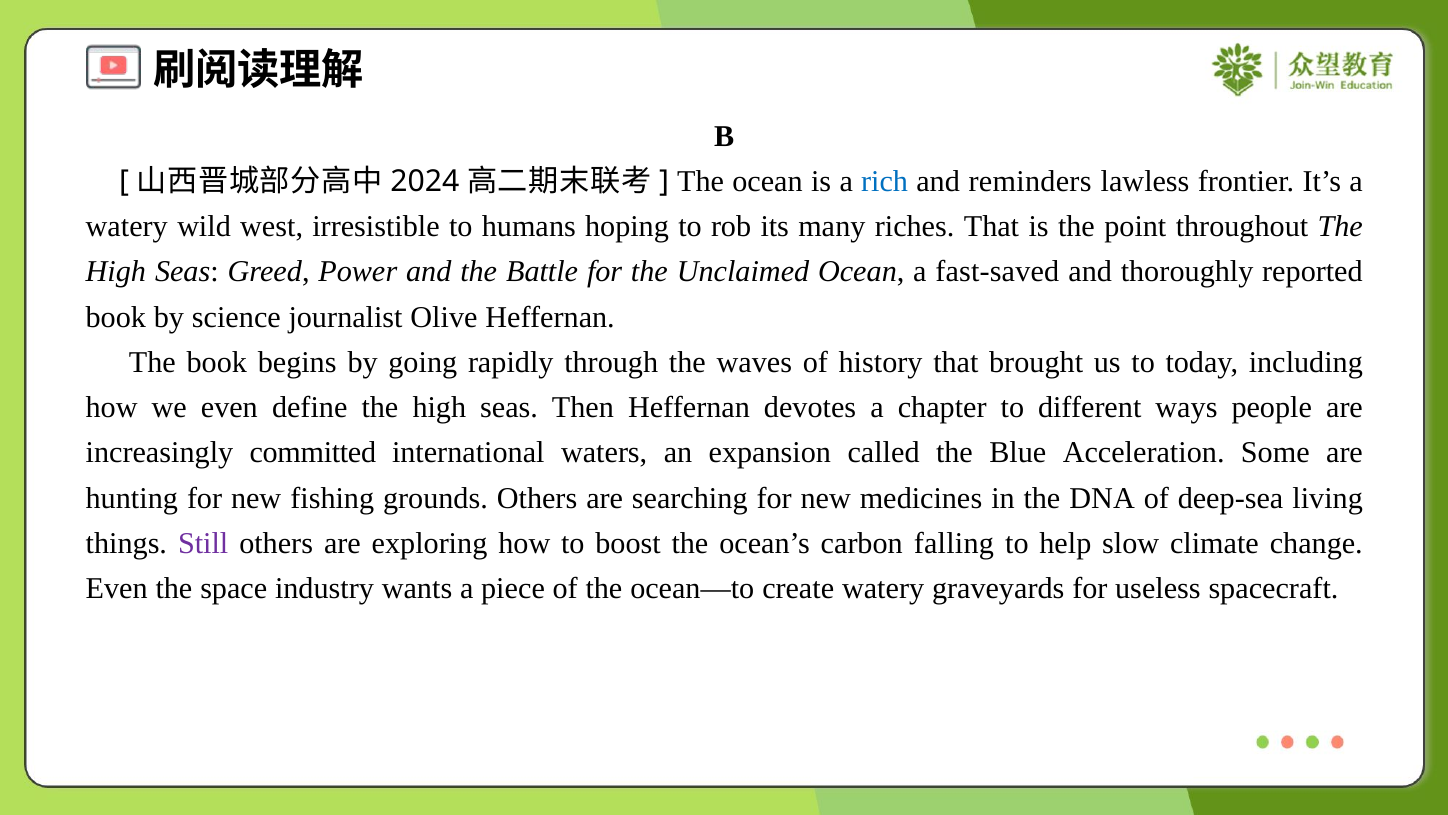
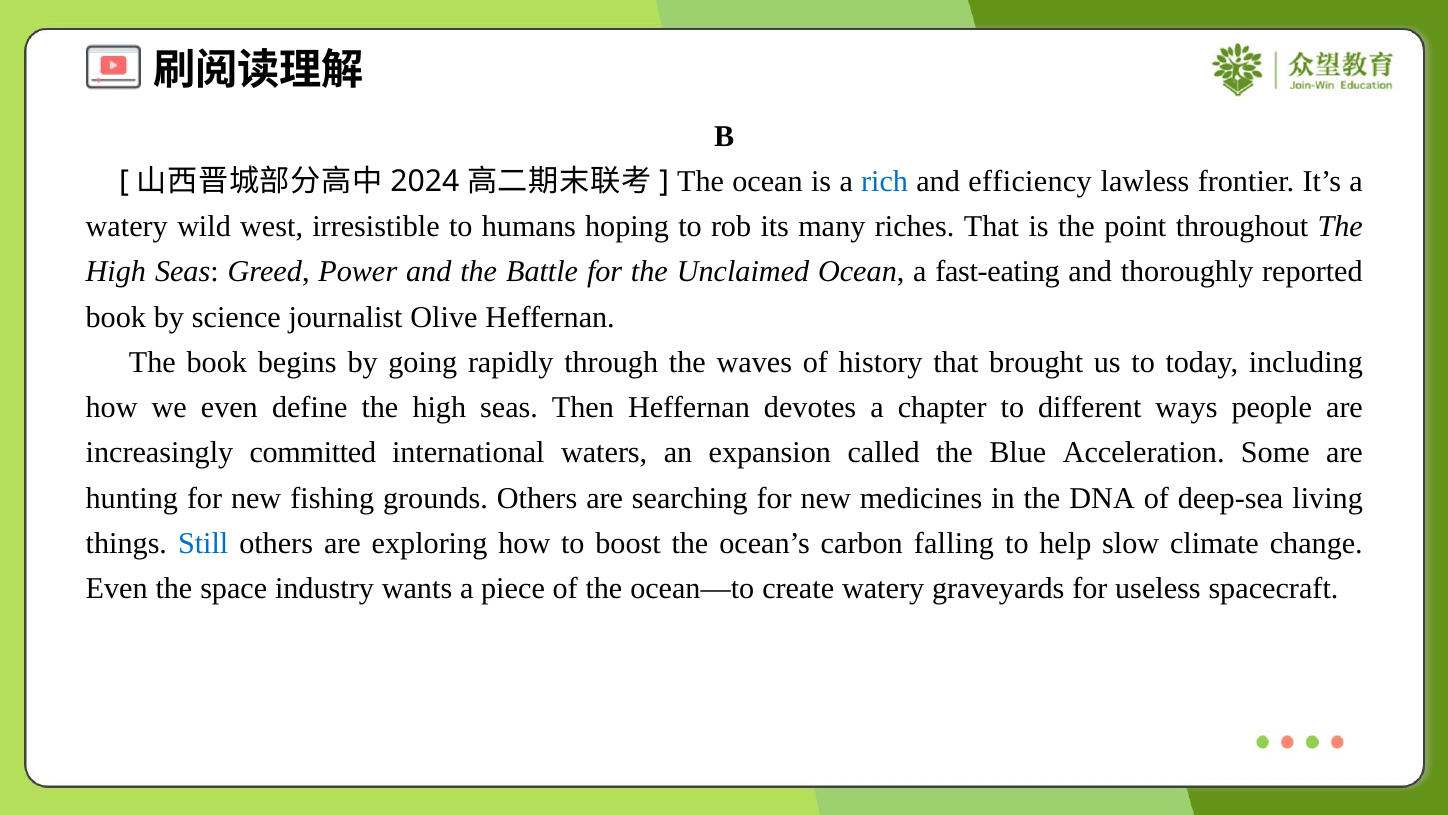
reminders: reminders -> efficiency (1030, 181)
fast-saved: fast-saved -> fast-eating (998, 272)
Still colour: purple -> blue (203, 543)
